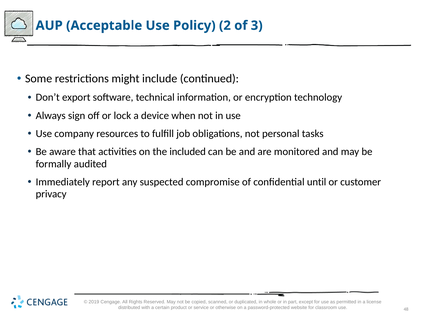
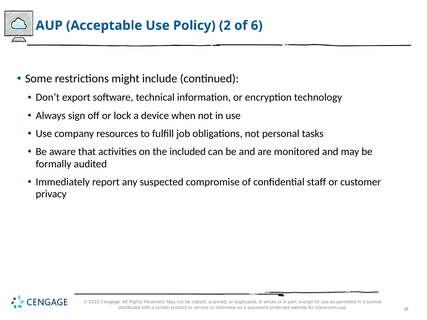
3: 3 -> 6 (257, 26)
until: until -> staff (317, 182)
